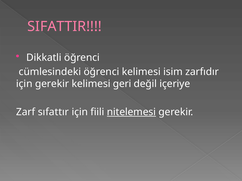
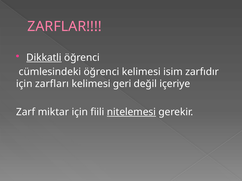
SIFATTIR: SIFATTIR -> ZARFLAR (65, 27)
Dikkatli underline: none -> present (44, 58)
için gerekir: gerekir -> zarfları (52, 84)
sıfattır: sıfattır -> miktar (53, 112)
